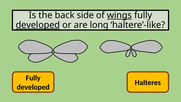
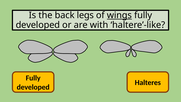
side: side -> legs (85, 15)
developed underline: present -> none (38, 25)
long: long -> with (99, 25)
